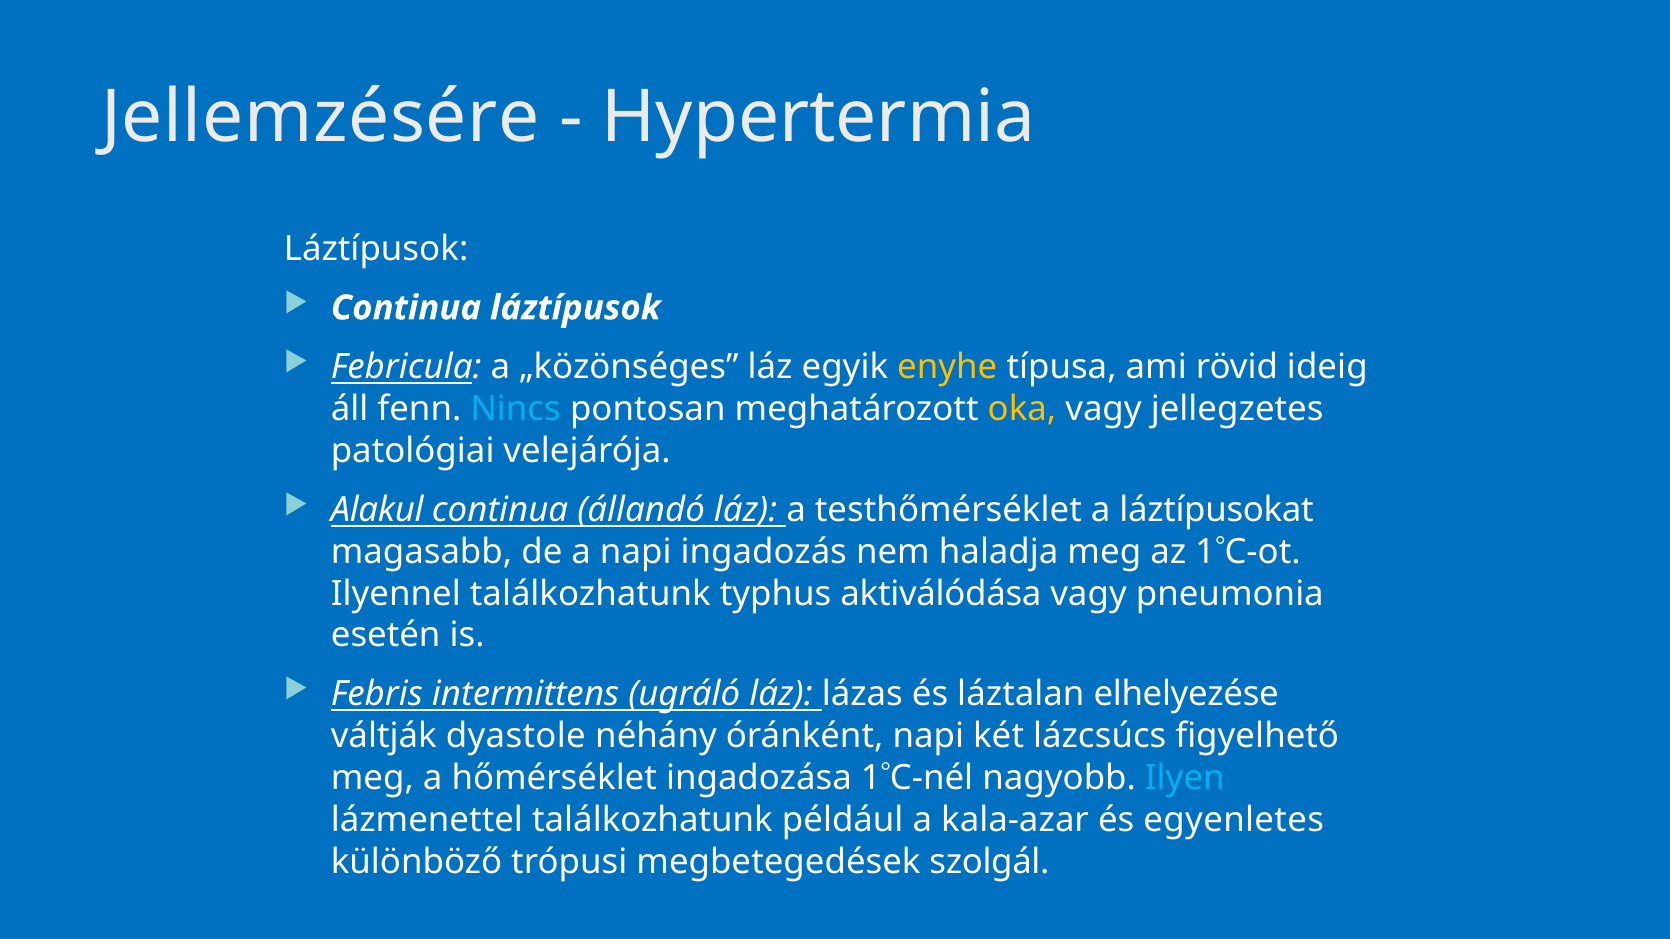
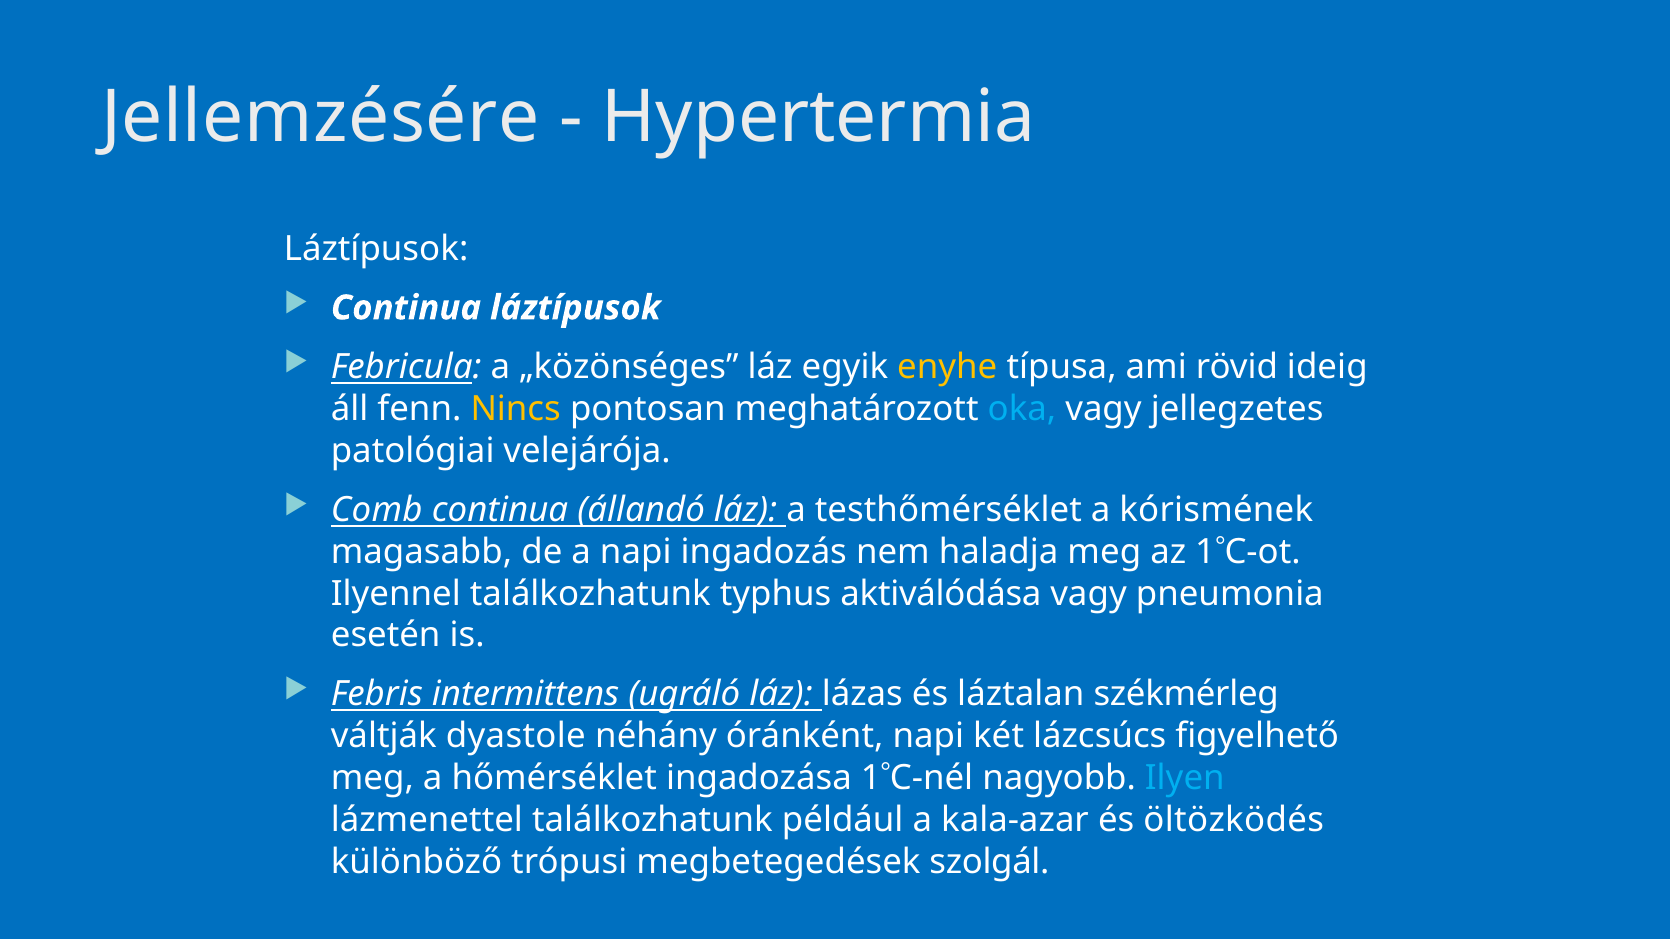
Nincs colour: light blue -> yellow (516, 409)
oka colour: yellow -> light blue (1022, 409)
Alakul: Alakul -> Comb (377, 510)
láztípusokat: láztípusokat -> kórismének (1216, 510)
elhelyezése: elhelyezése -> székmérleg (1186, 695)
egyenletes: egyenletes -> öltözködés (1234, 820)
